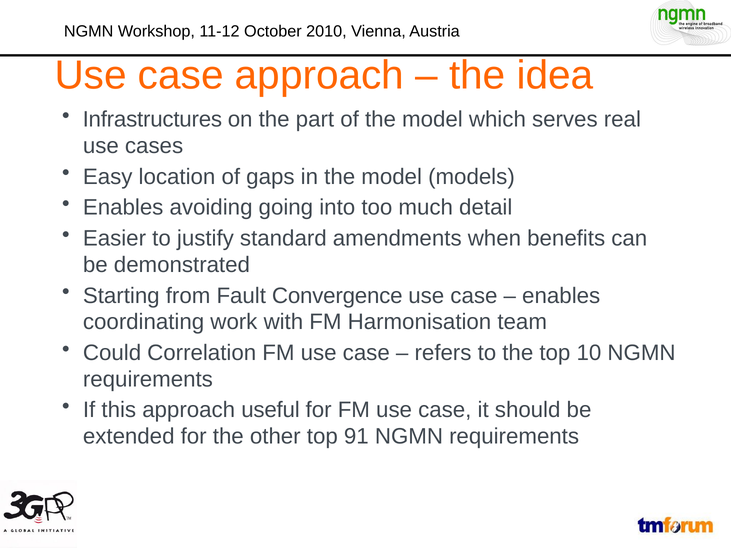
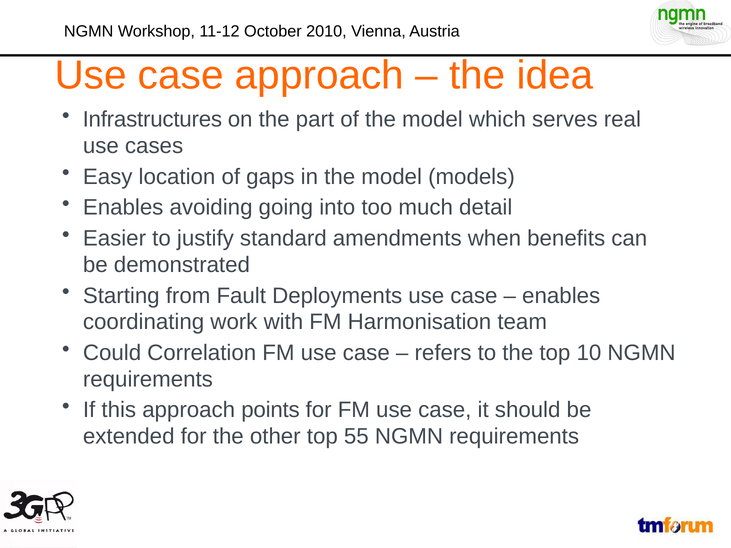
Convergence: Convergence -> Deployments (337, 296)
useful: useful -> points (271, 410)
91: 91 -> 55 (356, 437)
